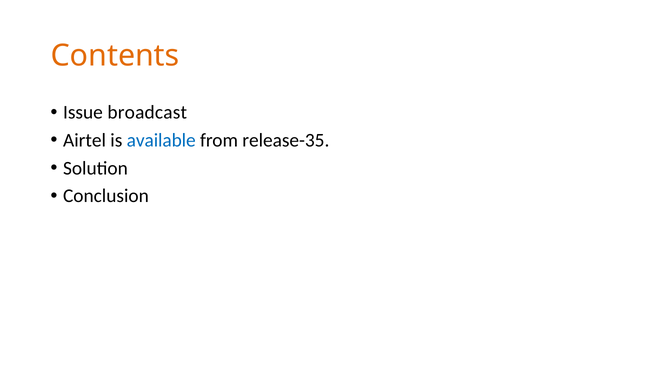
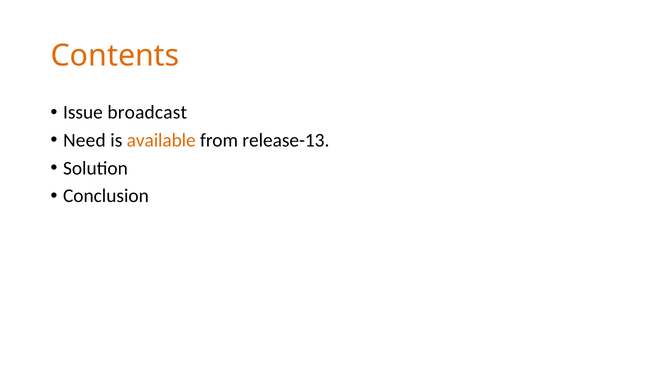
Airtel: Airtel -> Need (84, 140)
available colour: blue -> orange (161, 140)
release-35: release-35 -> release-13 (286, 140)
